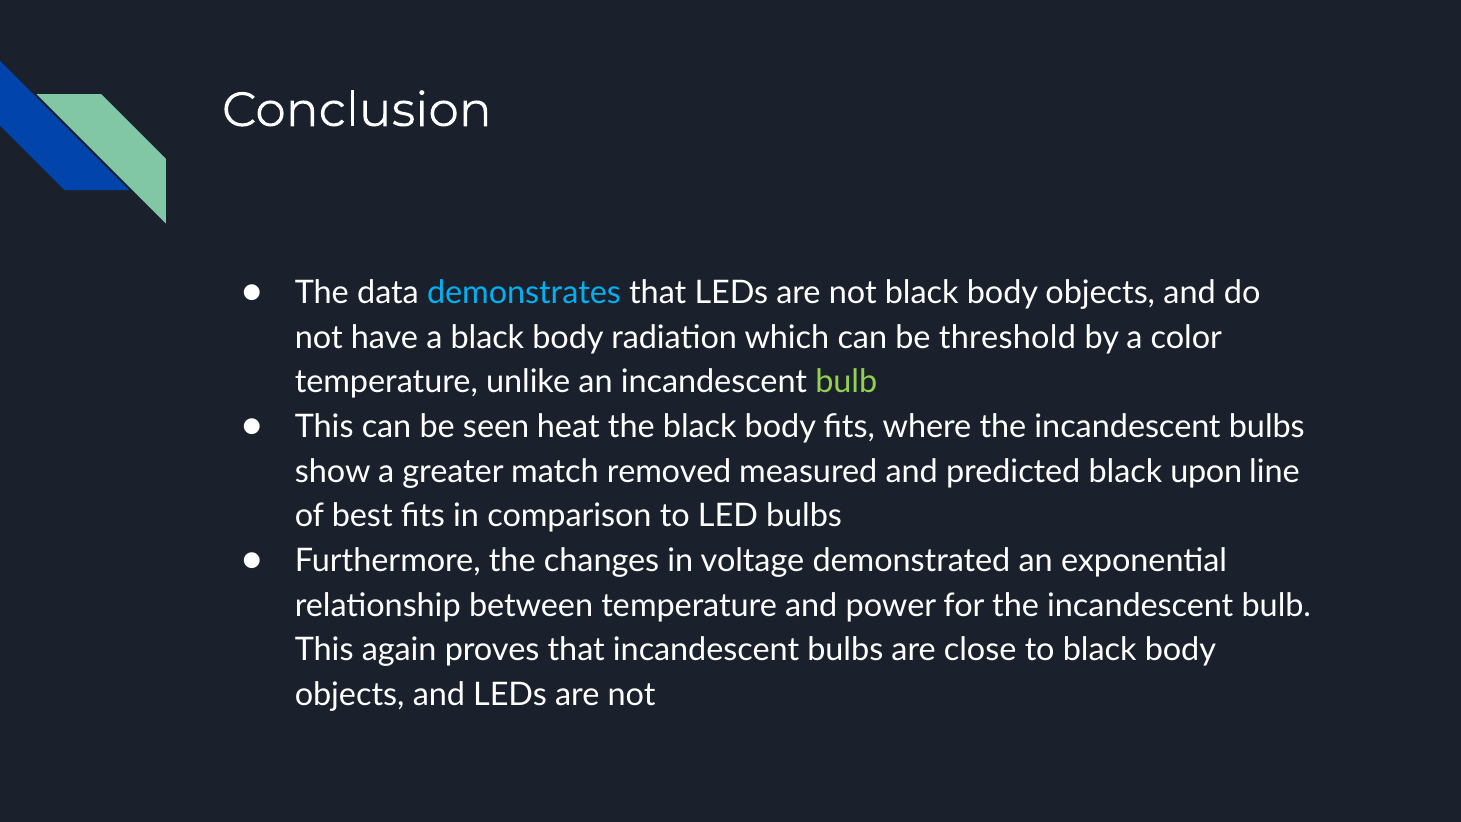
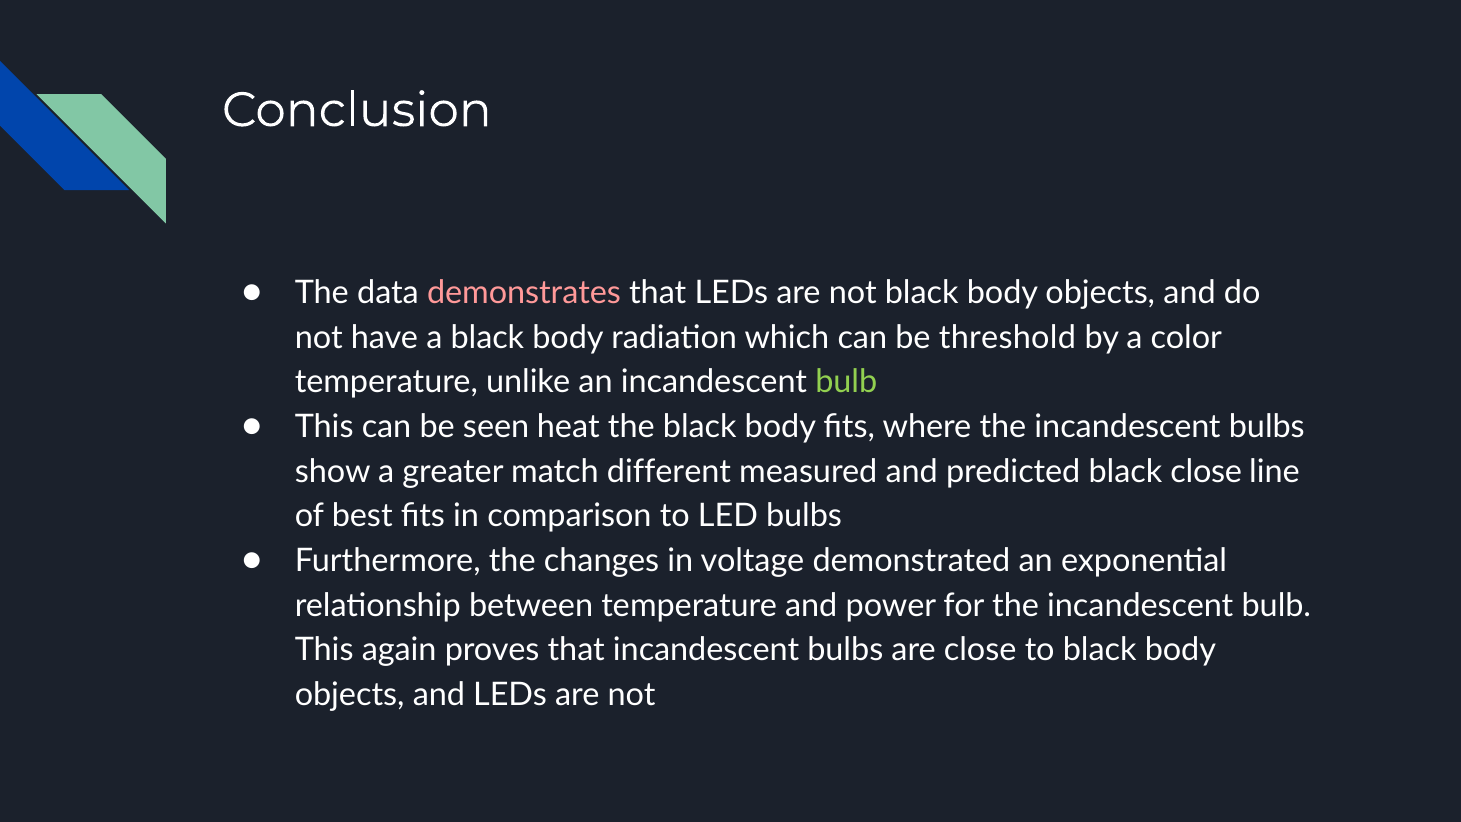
demonstrates colour: light blue -> pink (524, 293)
removed: removed -> different (669, 471)
black upon: upon -> close (1206, 471)
